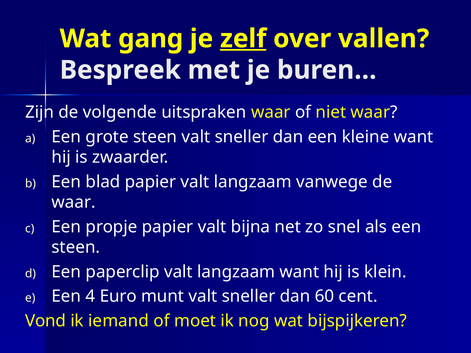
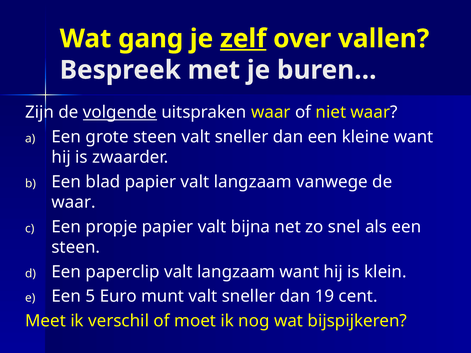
volgende underline: none -> present (120, 112)
4: 4 -> 5 (90, 297)
60: 60 -> 19 (324, 297)
Vond: Vond -> Meet (45, 321)
iemand: iemand -> verschil (119, 321)
